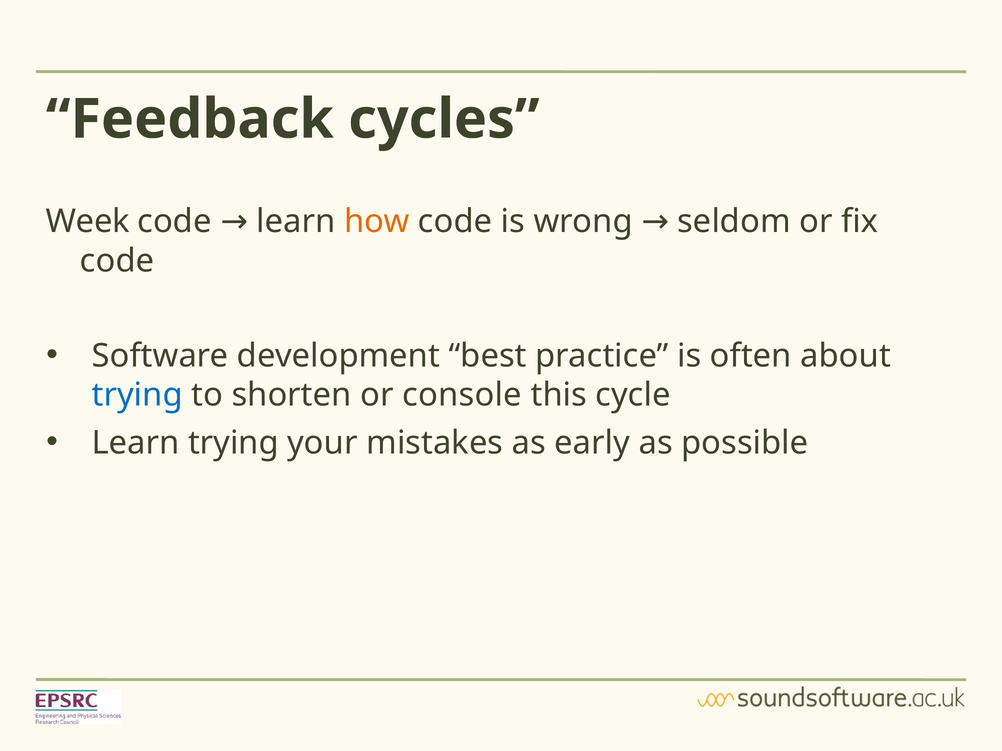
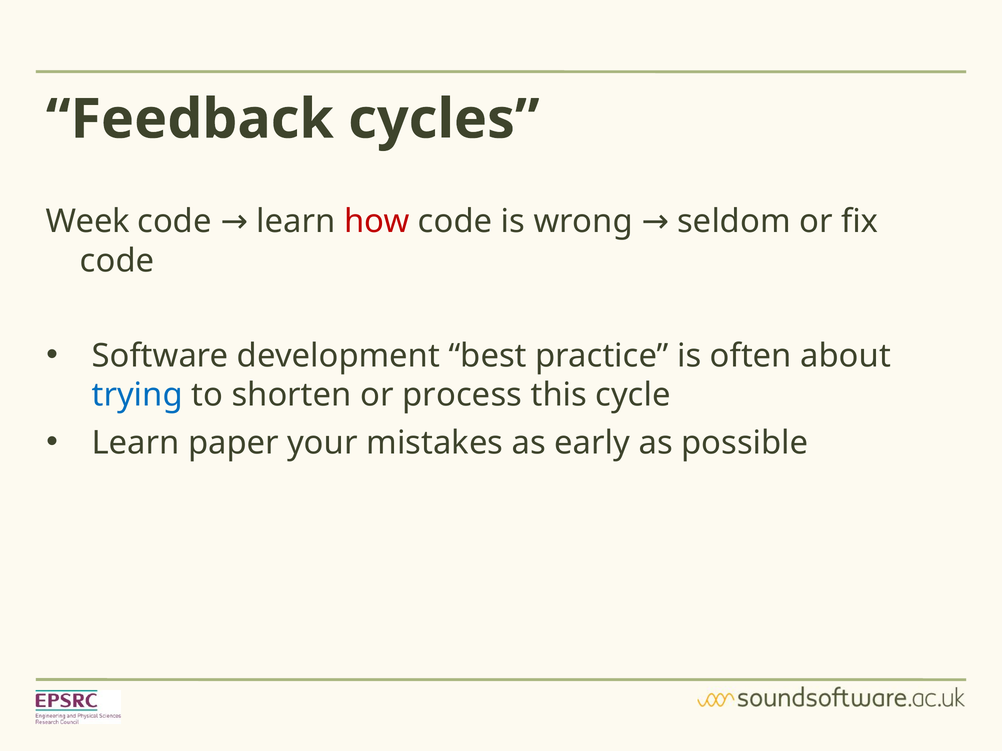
how colour: orange -> red (377, 222)
console: console -> process (462, 395)
Learn trying: trying -> paper (233, 443)
